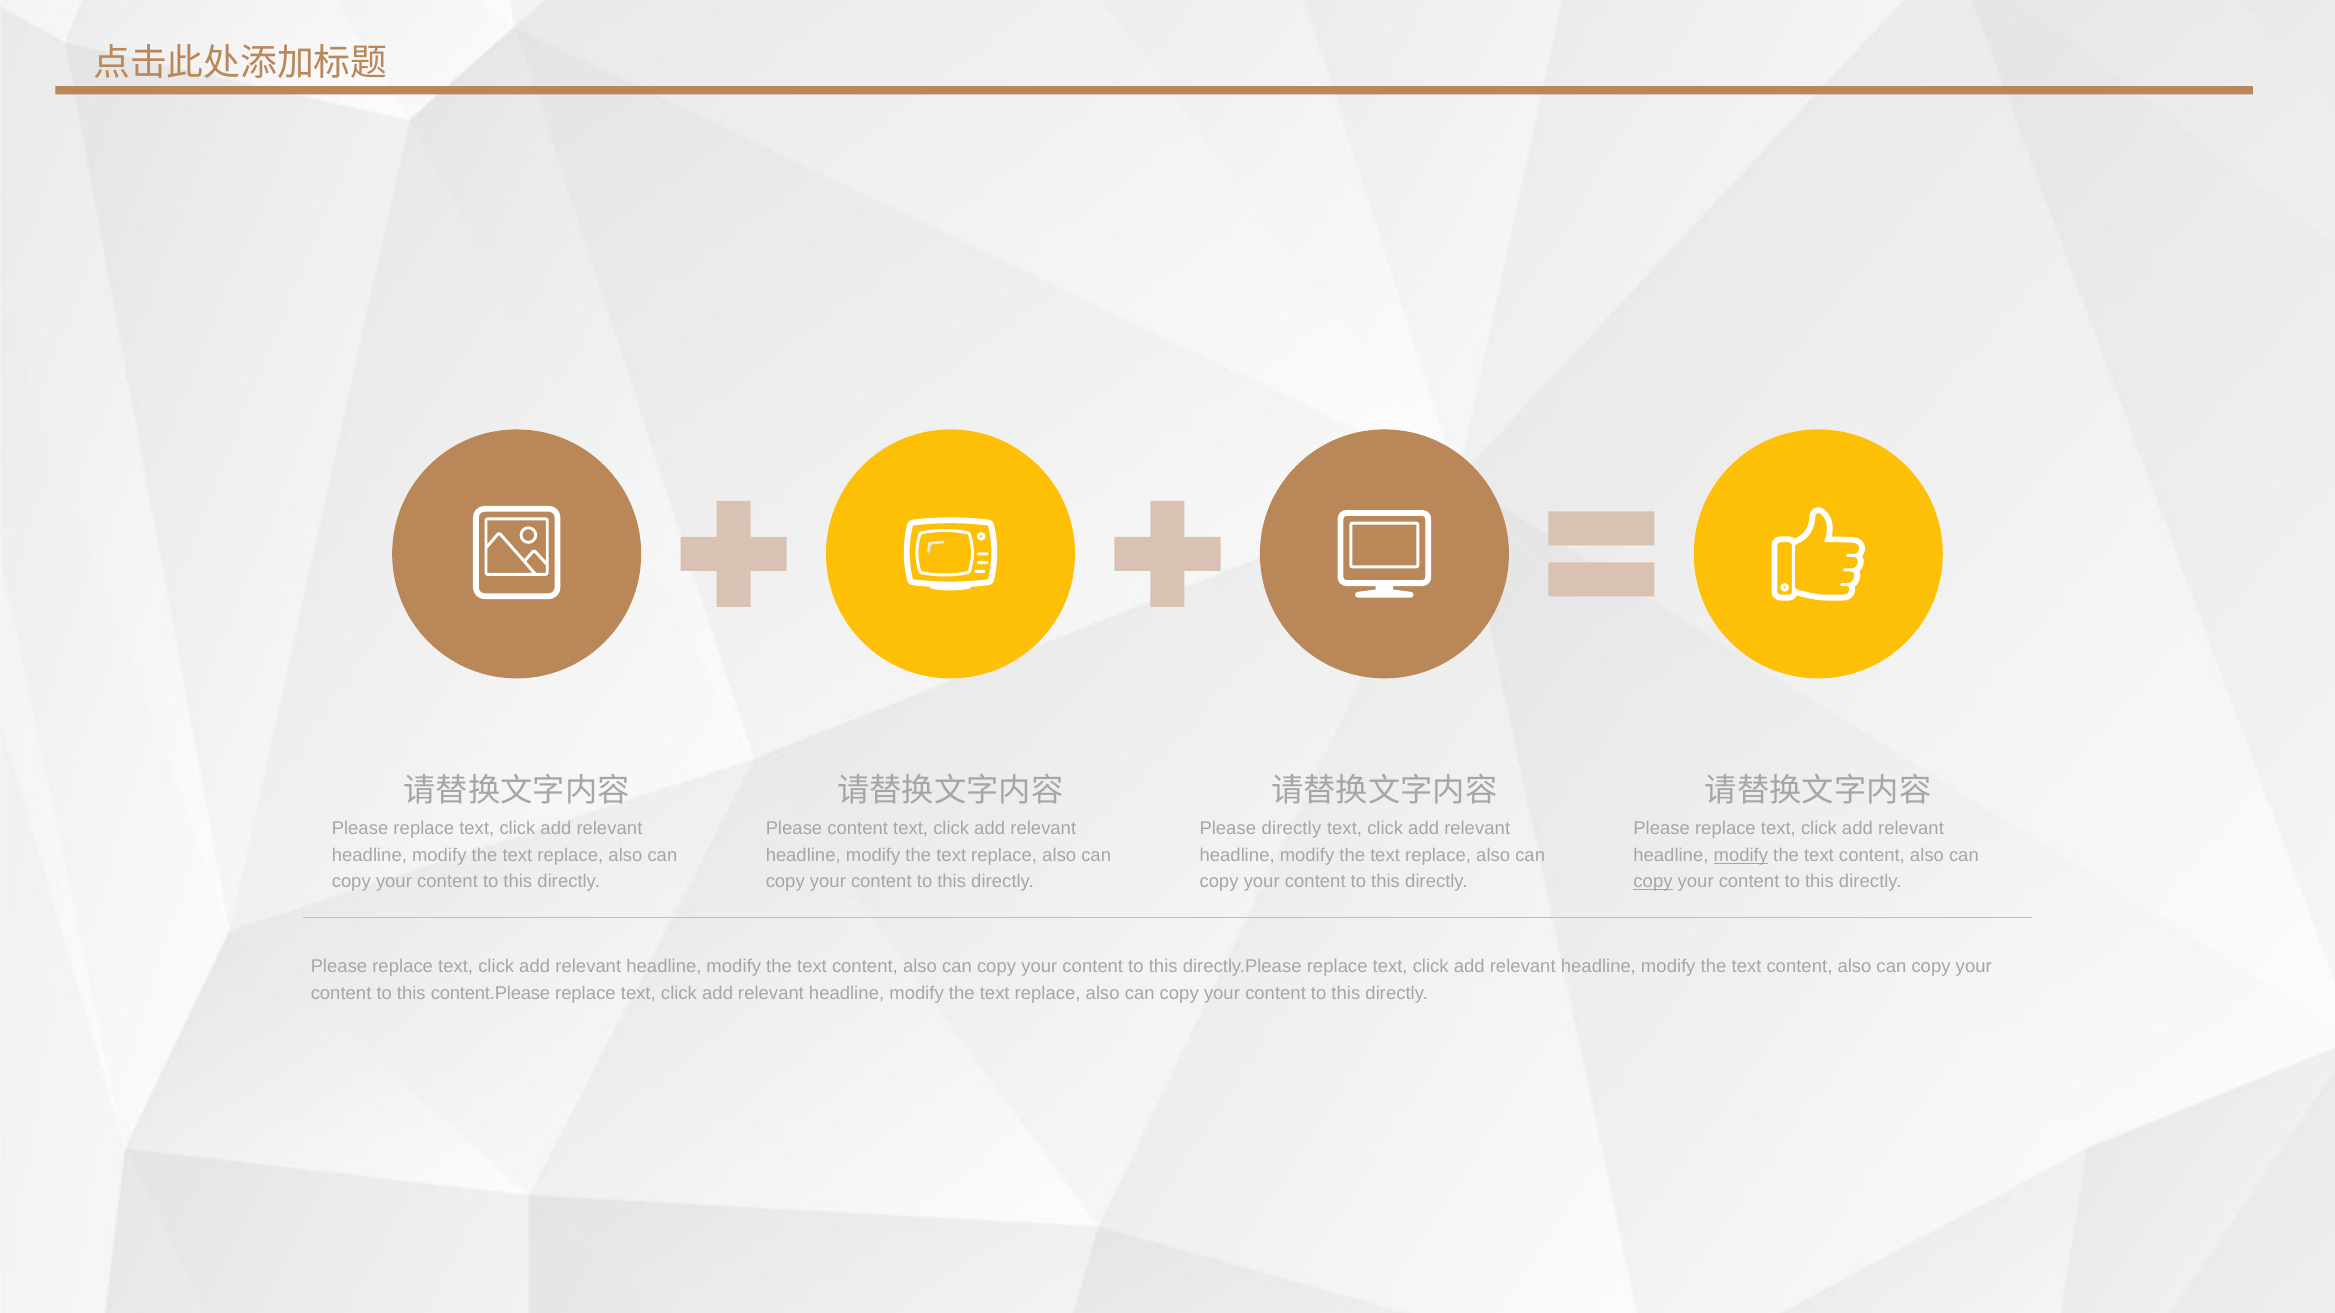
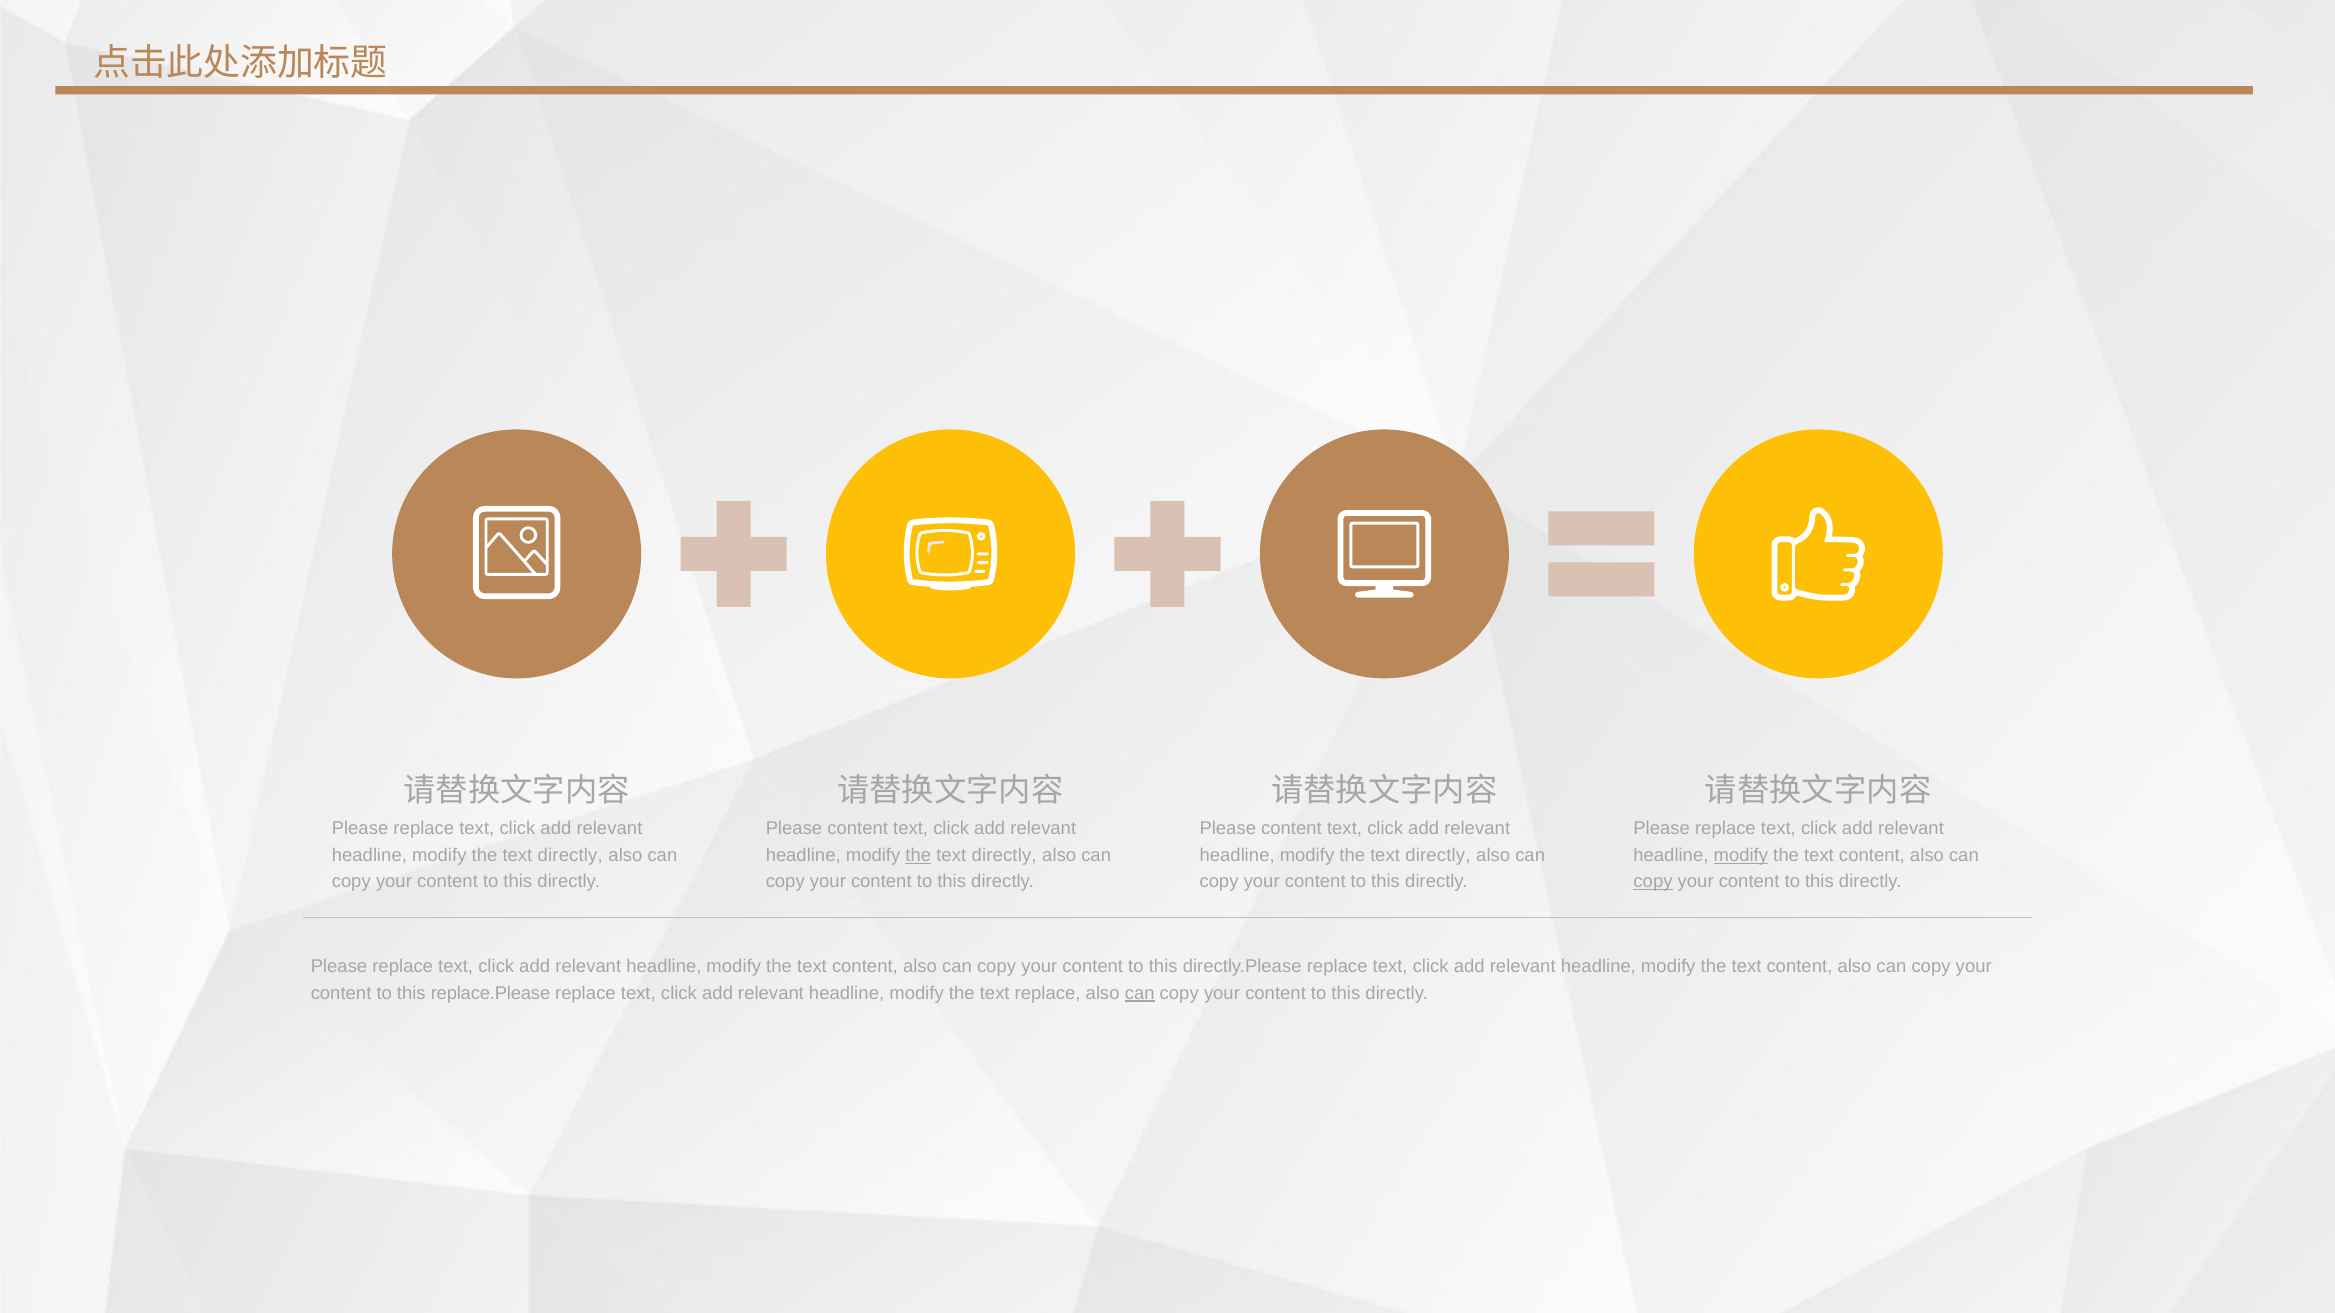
directly: directly -> content (1291, 829)
replace: replace -> directly (570, 856)
the underline: none -> present (918, 856)
replace: replace -> directly (1004, 856)
replace: replace -> directly (1438, 856)
content.Please: content.Please -> replace.Please (491, 993)
can underline: none -> present (1140, 993)
